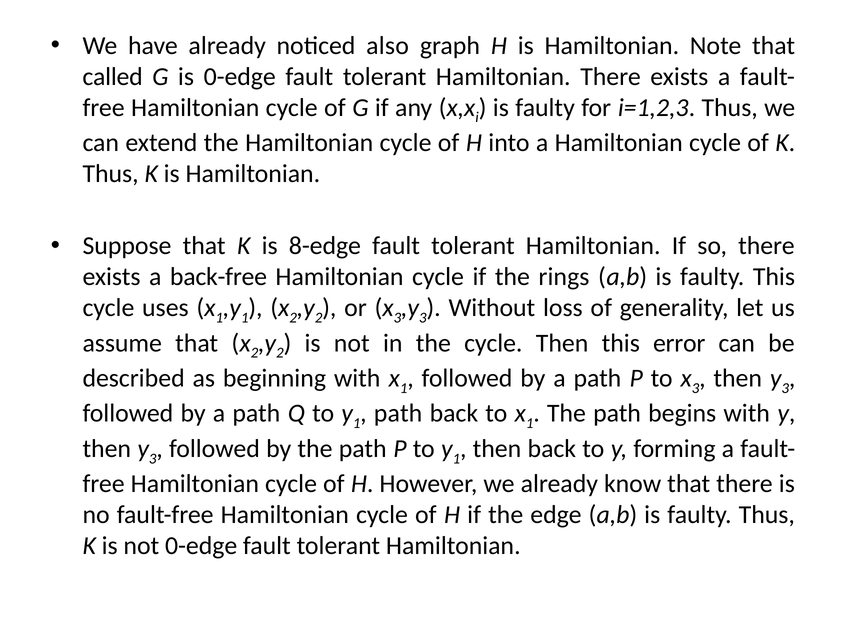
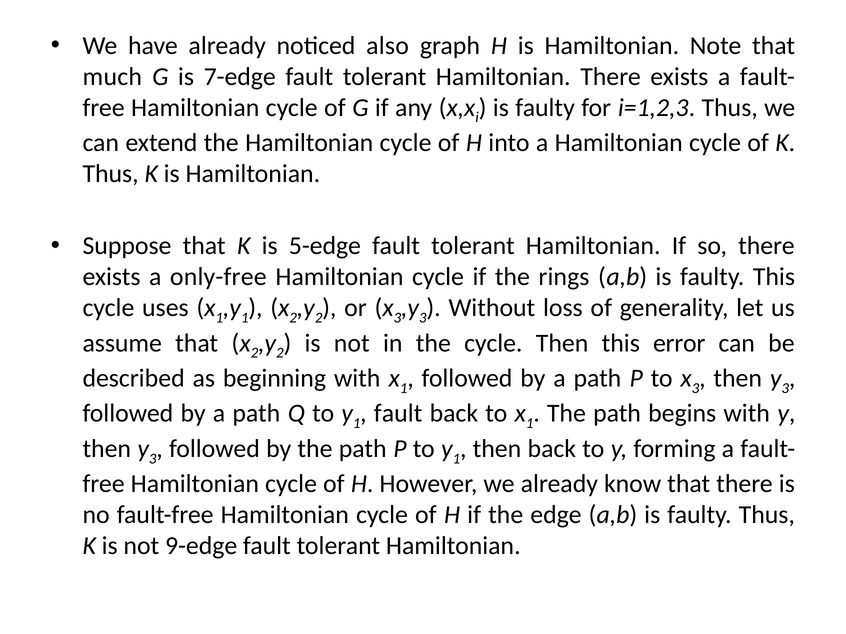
called: called -> much (112, 77)
is 0-edge: 0-edge -> 7-edge (240, 77)
8-edge: 8-edge -> 5-edge (325, 246)
back-free: back-free -> only-free (218, 277)
path: path -> fault (398, 414)
not 0-edge: 0-edge -> 9-edge (201, 546)
